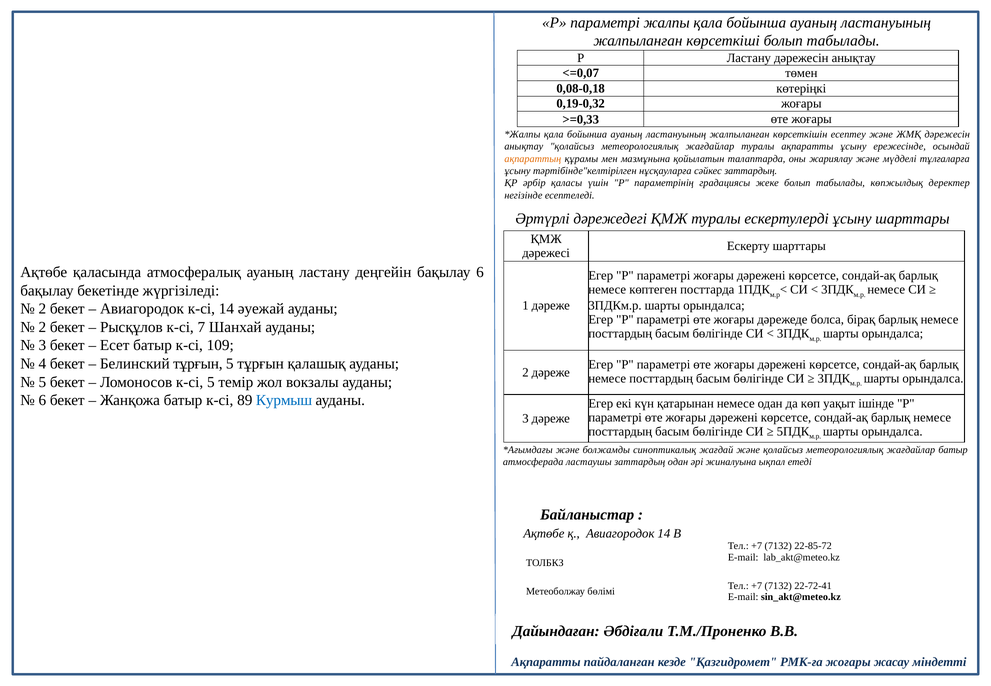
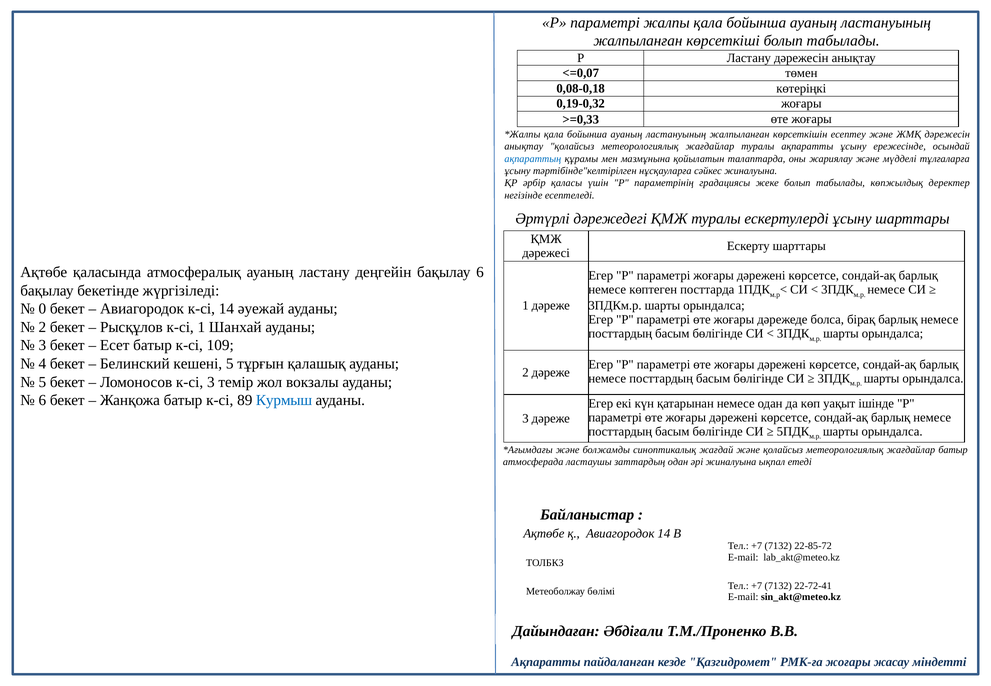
ақпараттың colour: orange -> blue (533, 159)
сәйкес заттардың: заттардың -> жиналуына (751, 171)
2: 2 -> 0 (42, 309)
к-сі 7: 7 -> 1 (201, 327)
Белинский тұрғын: тұрғын -> кешені (198, 364)
к-сі 5: 5 -> 3 (211, 382)
